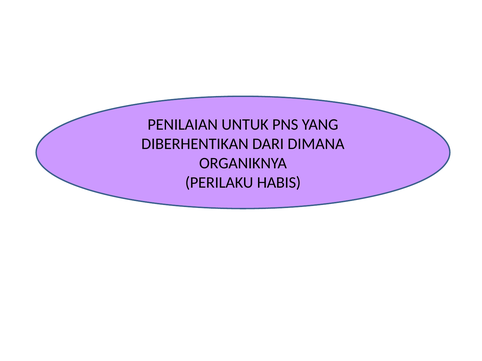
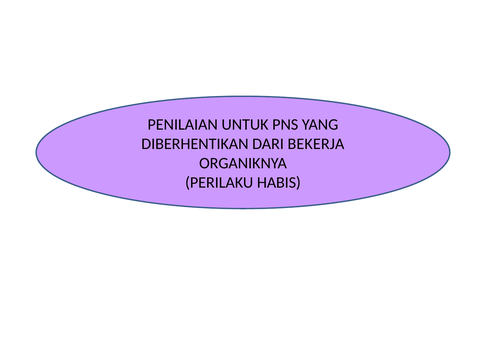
DIMANA: DIMANA -> BEKERJA (316, 144)
